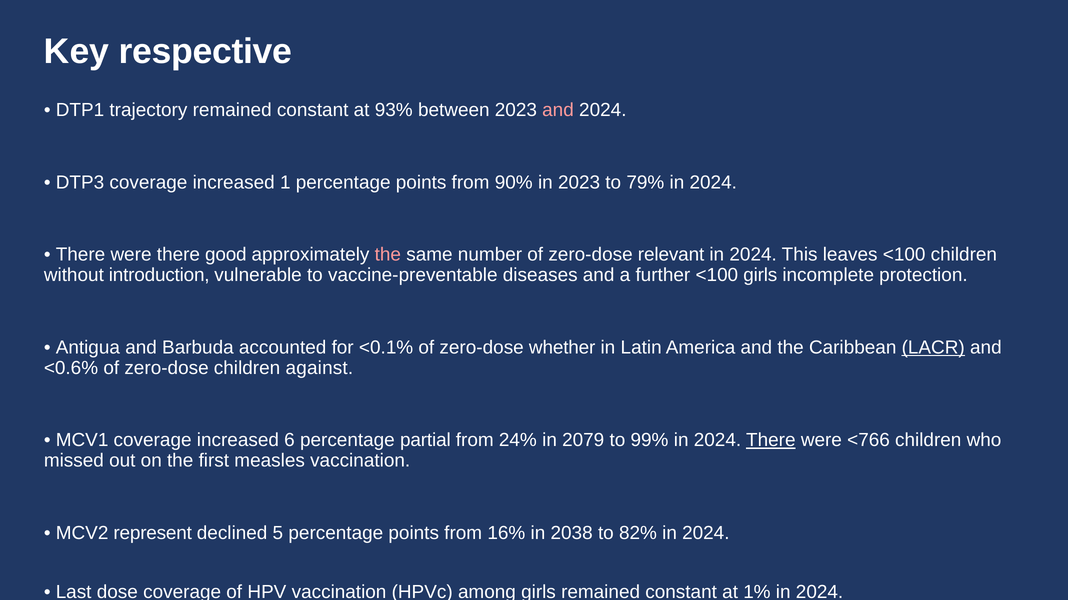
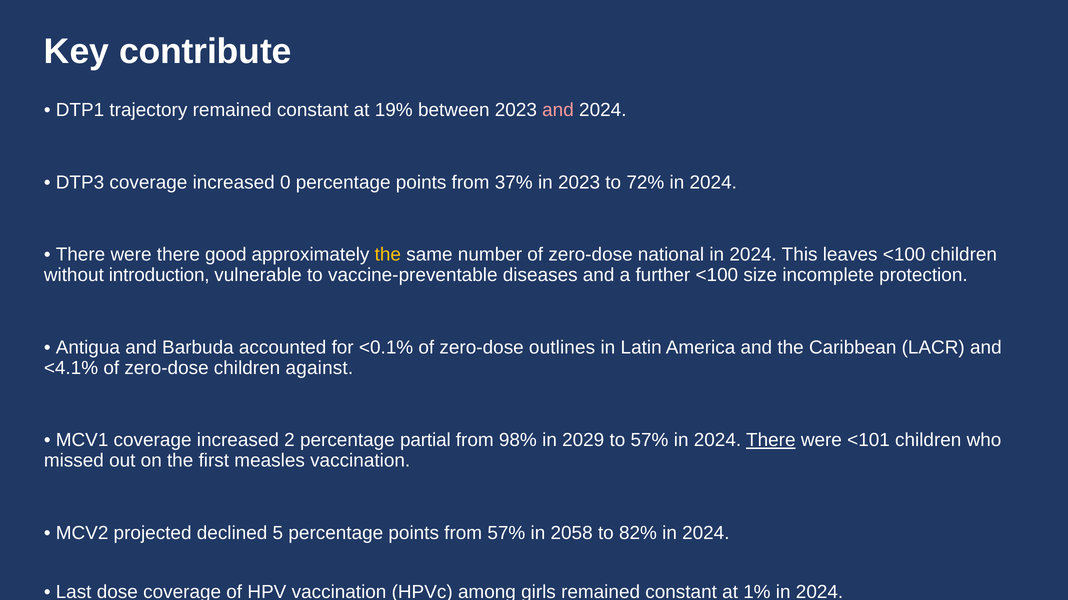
respective: respective -> contribute (205, 52)
93%: 93% -> 19% (394, 110)
1: 1 -> 0 (285, 183)
90%: 90% -> 37% (514, 183)
79%: 79% -> 72% (645, 183)
the colour: pink -> yellow (388, 255)
relevant: relevant -> national (671, 255)
<100 girls: girls -> size (760, 275)
whether: whether -> outlines (562, 348)
LACR underline: present -> none (933, 348)
<0.6%: <0.6% -> <4.1% (71, 368)
6: 6 -> 2 (289, 441)
24%: 24% -> 98% (518, 441)
2079: 2079 -> 2029 (583, 441)
to 99%: 99% -> 57% (649, 441)
<766: <766 -> <101 (869, 441)
represent: represent -> projected (153, 533)
from 16%: 16% -> 57% (506, 533)
2038: 2038 -> 2058 (572, 533)
